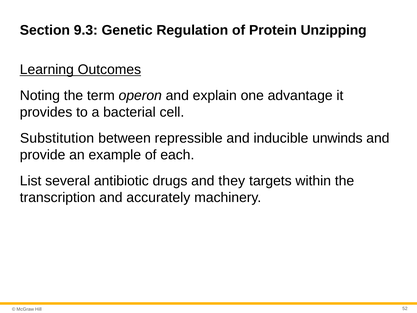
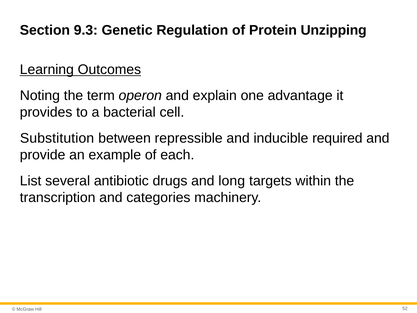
unwinds: unwinds -> required (337, 138)
they: they -> long (232, 181)
accurately: accurately -> categories (158, 197)
